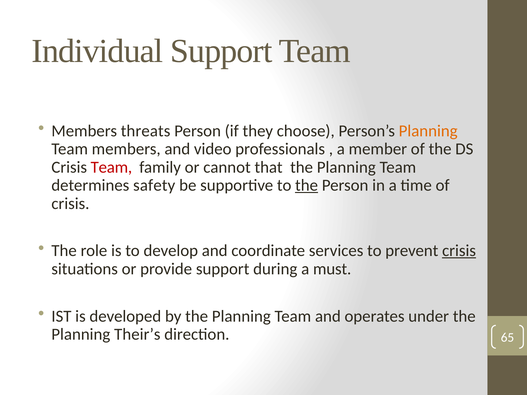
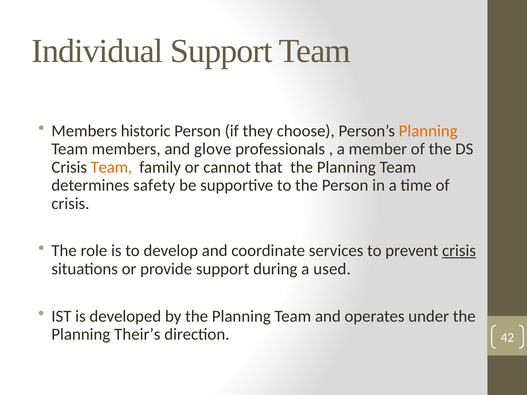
threats: threats -> historic (146, 131)
video: video -> glove (213, 149)
Team colour: red -> orange (111, 167)
the underline: present -> none (307, 185)
must: must -> used (332, 269)
65: 65 -> 42 (507, 338)
